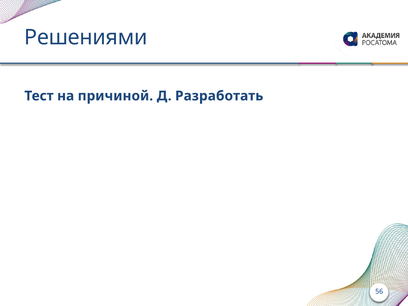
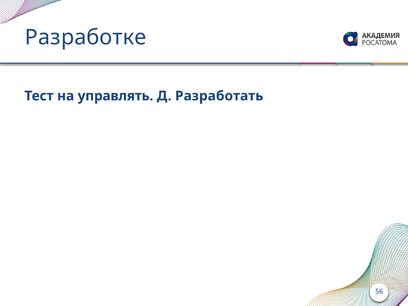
Решениями: Решениями -> Разработке (86, 37)
причиной: причиной -> управлять (116, 96)
